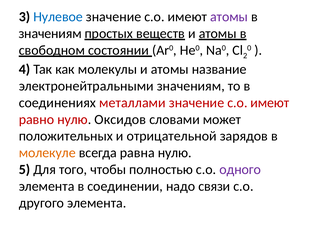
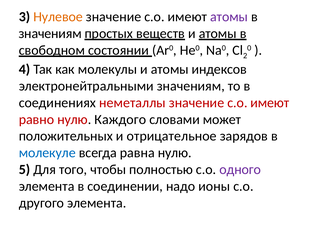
Нулевое colour: blue -> orange (58, 17)
название: название -> индексов (219, 69)
металлами: металлами -> неметаллы (132, 103)
Оксидов: Оксидов -> Каждого (120, 119)
отрицательной: отрицательной -> отрицательное (172, 136)
молекуле colour: orange -> blue (47, 153)
связи: связи -> ионы (214, 186)
